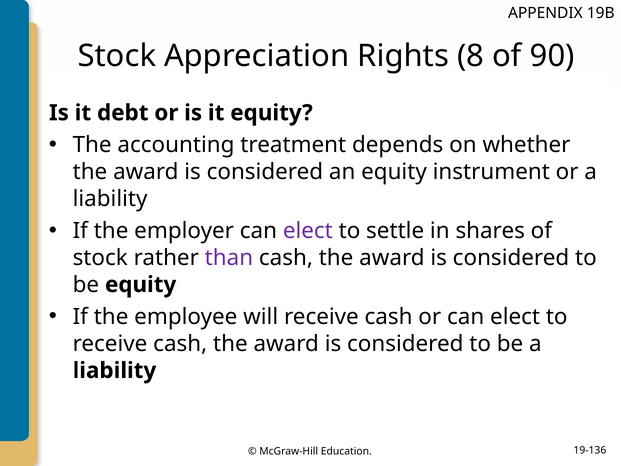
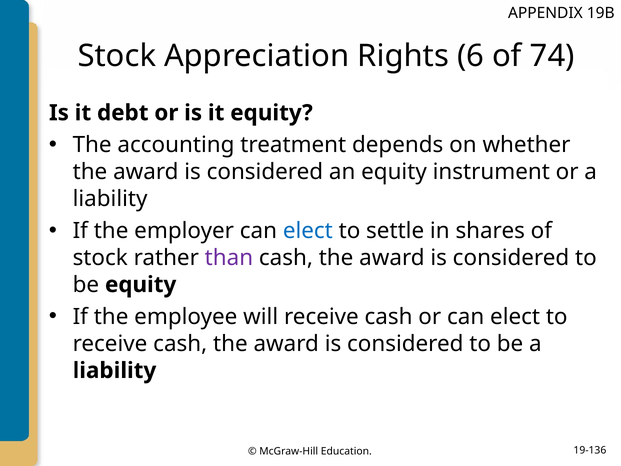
8: 8 -> 6 (471, 56)
90: 90 -> 74 (552, 56)
elect colour: purple -> blue (308, 231)
